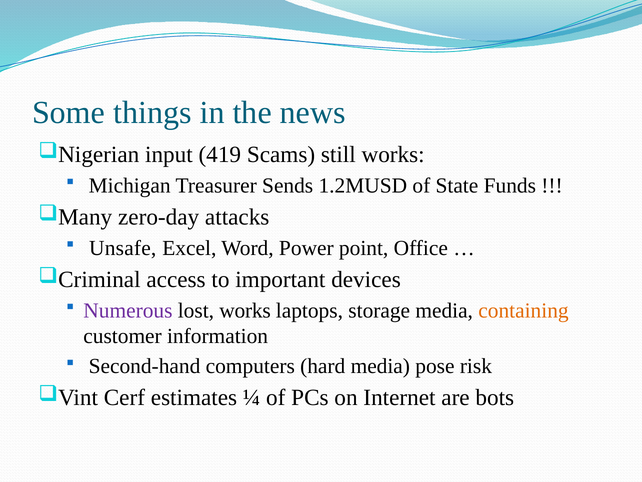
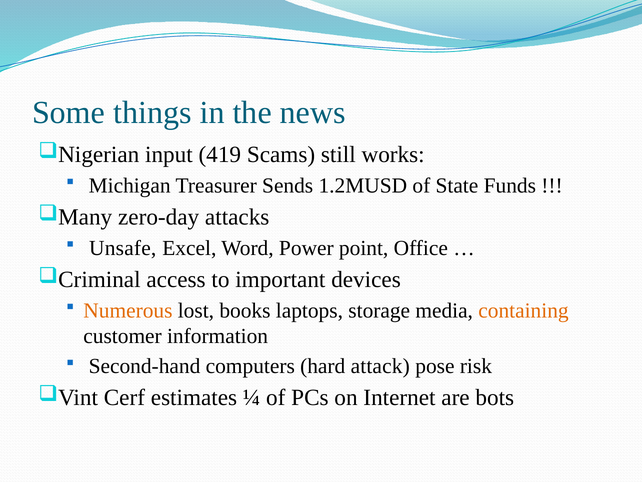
Numerous colour: purple -> orange (128, 310)
lost works: works -> books (245, 310)
hard media: media -> attack (380, 366)
